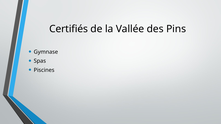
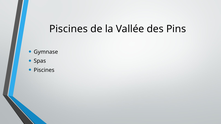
Certifiés: Certifiés -> Piscines (68, 29)
